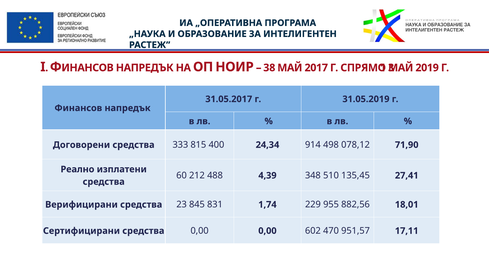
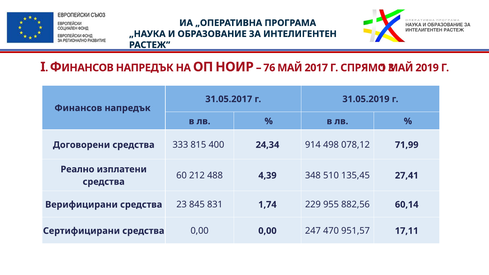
38: 38 -> 76 (269, 68)
71,90: 71,90 -> 71,99 (407, 145)
18,01: 18,01 -> 60,14 (407, 205)
602: 602 -> 247 (313, 231)
